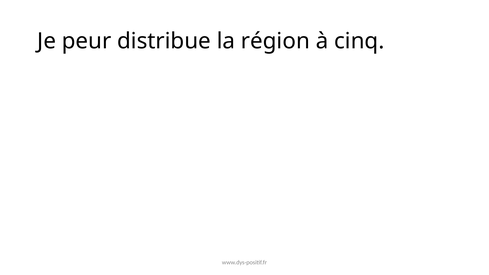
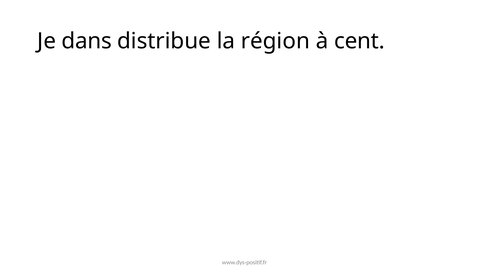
peur: peur -> dans (87, 41)
cinq: cinq -> cent (359, 41)
